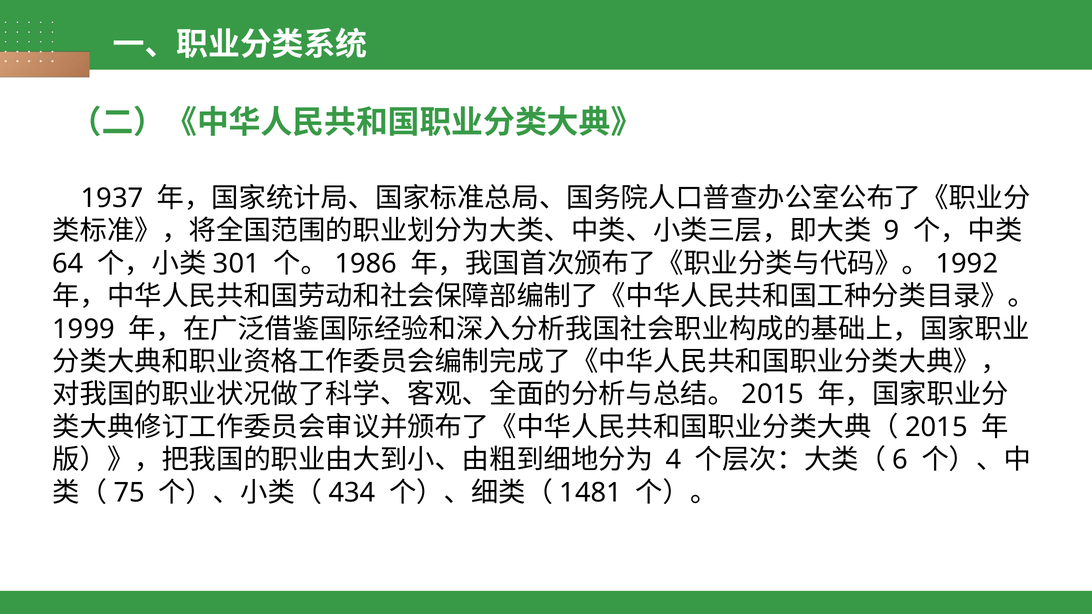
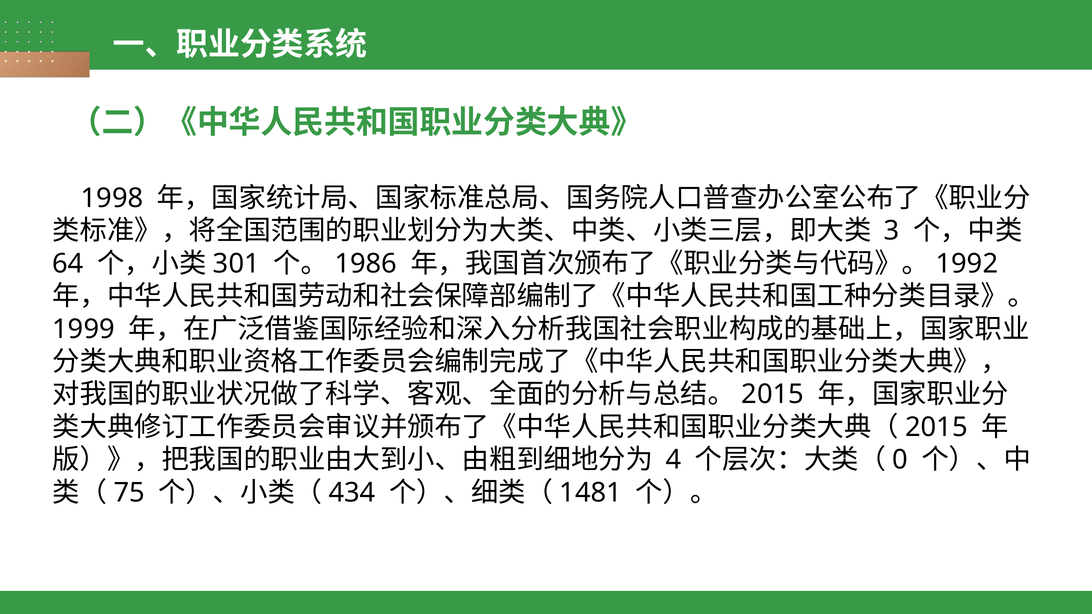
1937: 1937 -> 1998 (112, 198)
9: 9 -> 3 (892, 231)
6: 6 -> 0 (900, 460)
